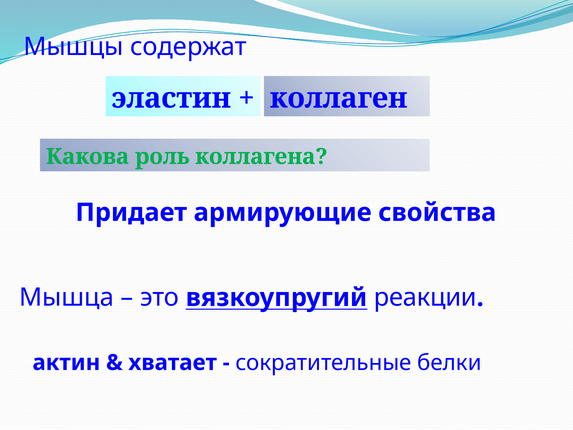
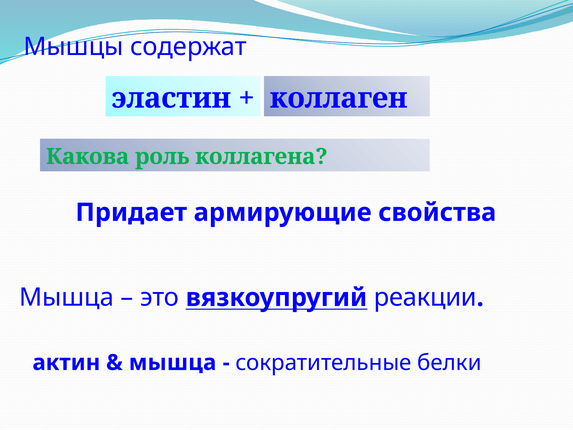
хватает: хватает -> мышца (173, 362)
